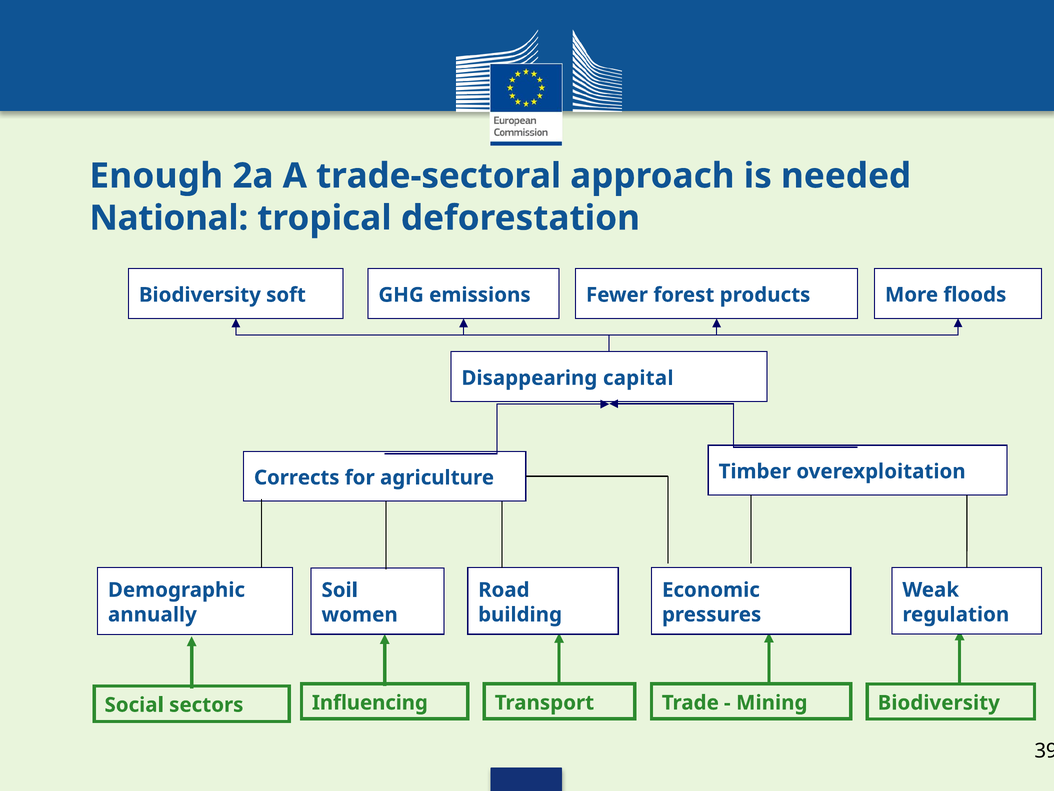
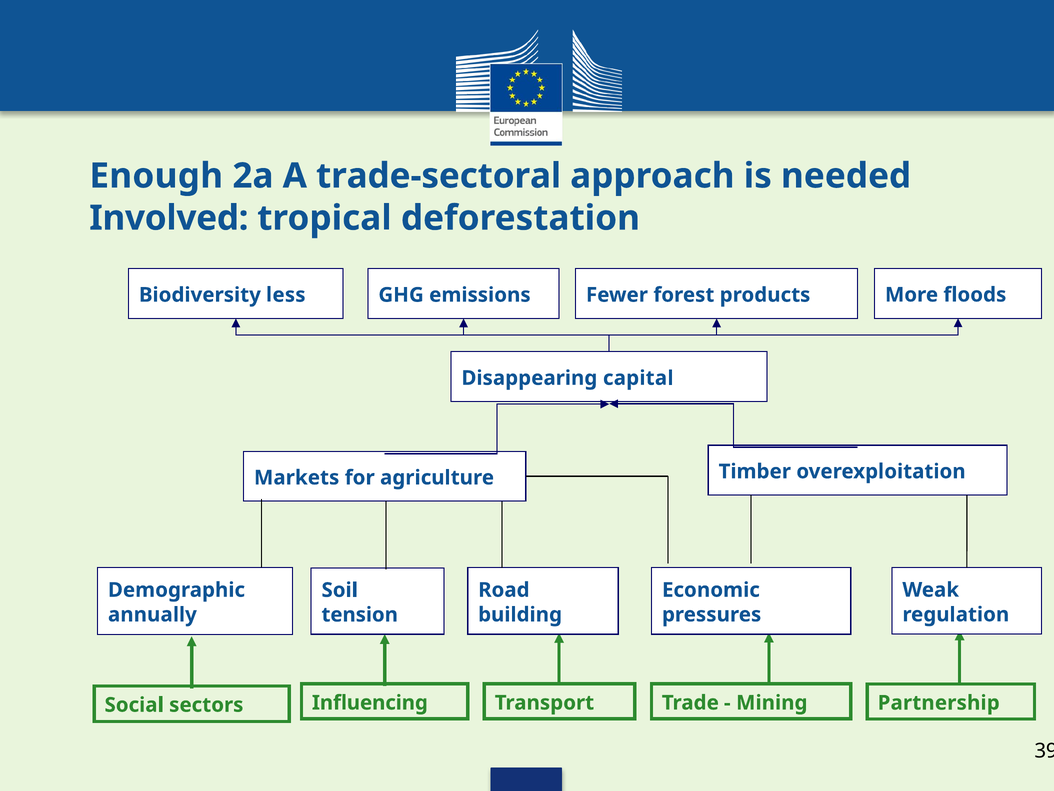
National: National -> Involved (169, 218)
soft: soft -> less (286, 295)
Corrects: Corrects -> Markets (297, 477)
women: women -> tension (360, 614)
Biodiversity: Biodiversity -> Partnership (939, 702)
